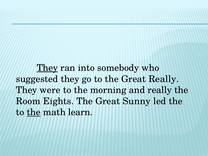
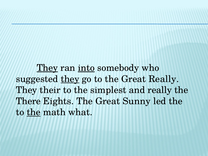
into underline: none -> present (86, 68)
they underline: none -> present (70, 79)
were: were -> their (50, 90)
morning: morning -> simplest (108, 90)
Room: Room -> There (28, 101)
learn: learn -> what (80, 112)
